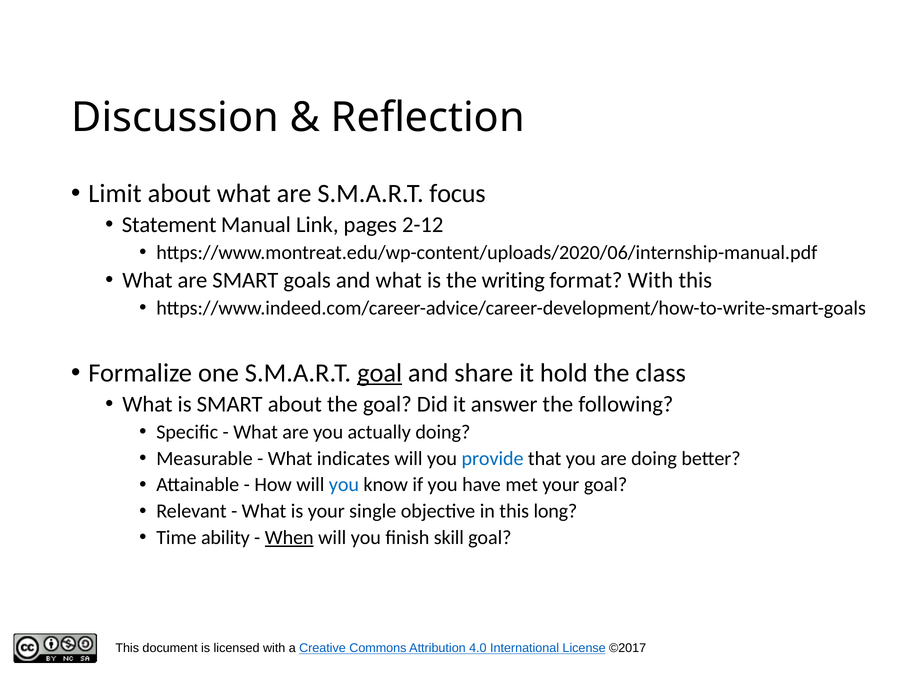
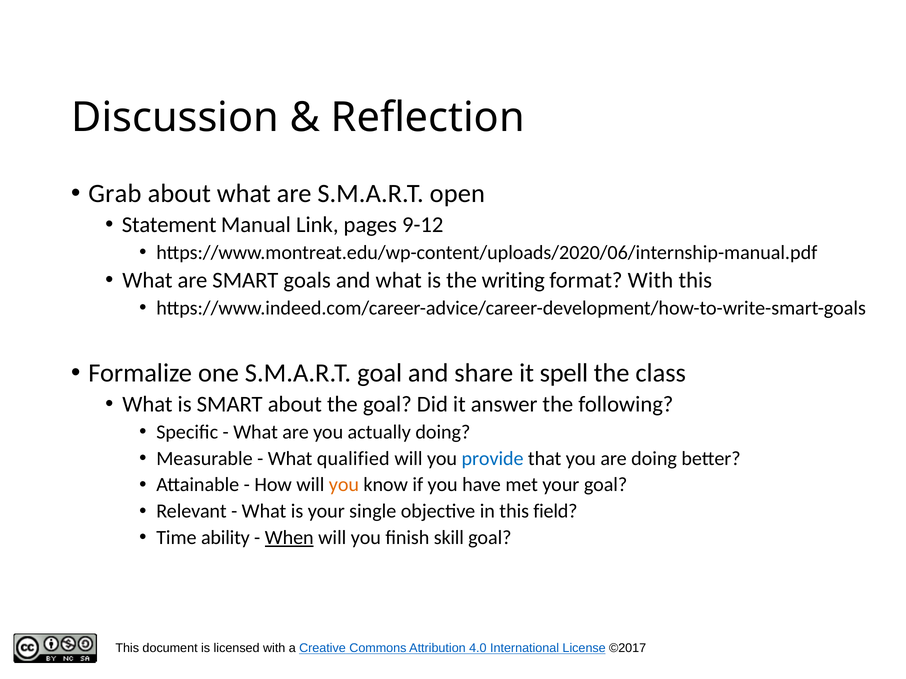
Limit: Limit -> Grab (115, 194)
focus: focus -> open (457, 194)
2-12: 2-12 -> 9-12 (423, 225)
goal underline: present -> none (380, 373)
hold: hold -> spell (564, 373)
indicates: indicates -> qualified (353, 459)
you colour: blue -> orange (344, 485)
long: long -> field (555, 512)
